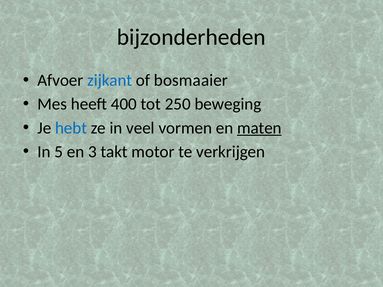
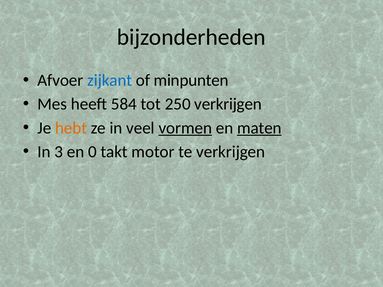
bosmaaier: bosmaaier -> minpunten (191, 80)
400: 400 -> 584 (124, 104)
250 beweging: beweging -> verkrijgen (228, 104)
hebt colour: blue -> orange (71, 128)
vormen underline: none -> present (185, 128)
5: 5 -> 3 (59, 152)
3: 3 -> 0 (92, 152)
